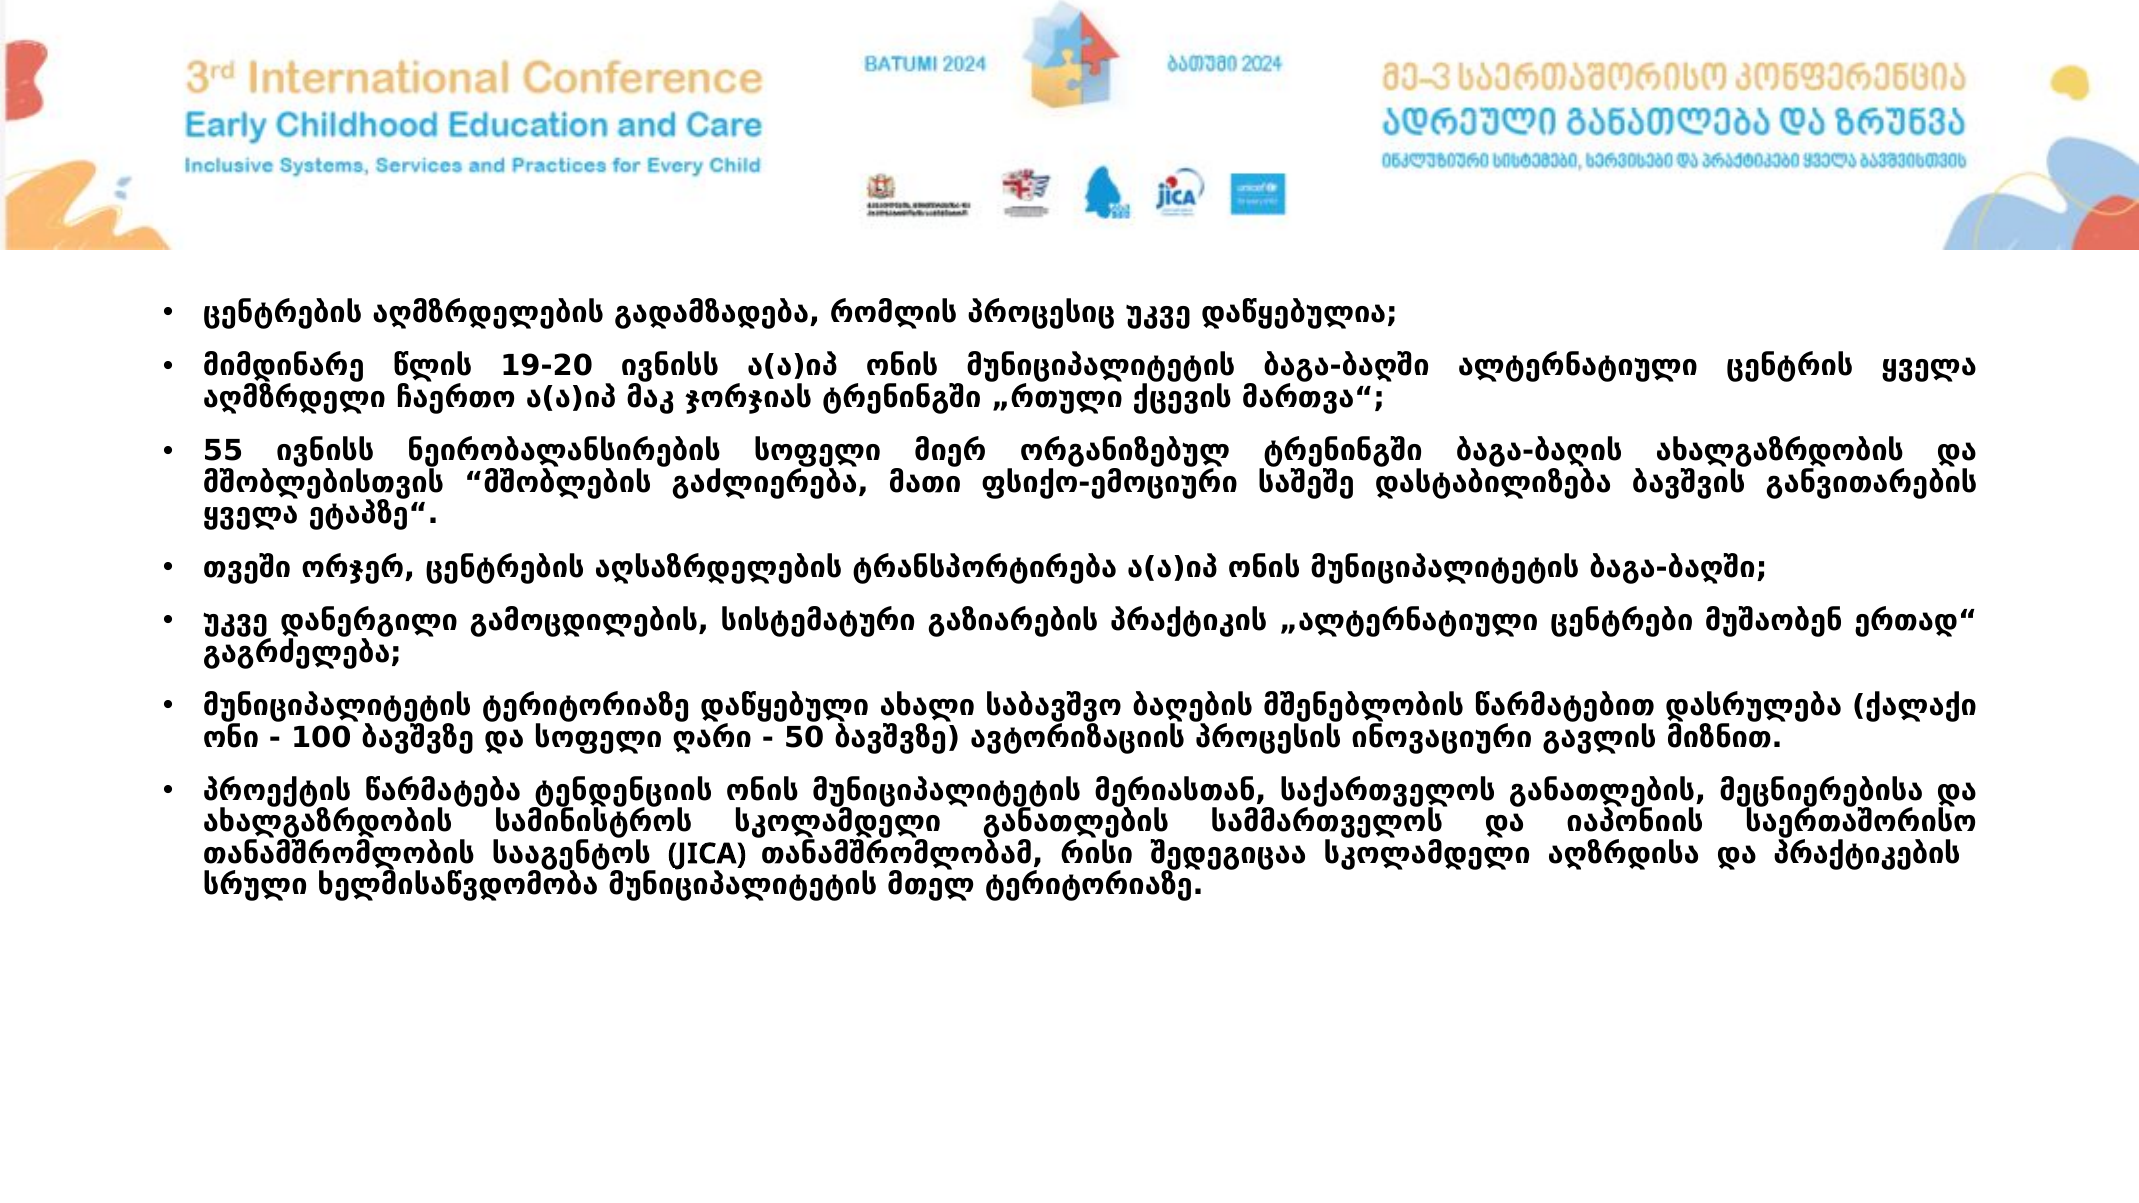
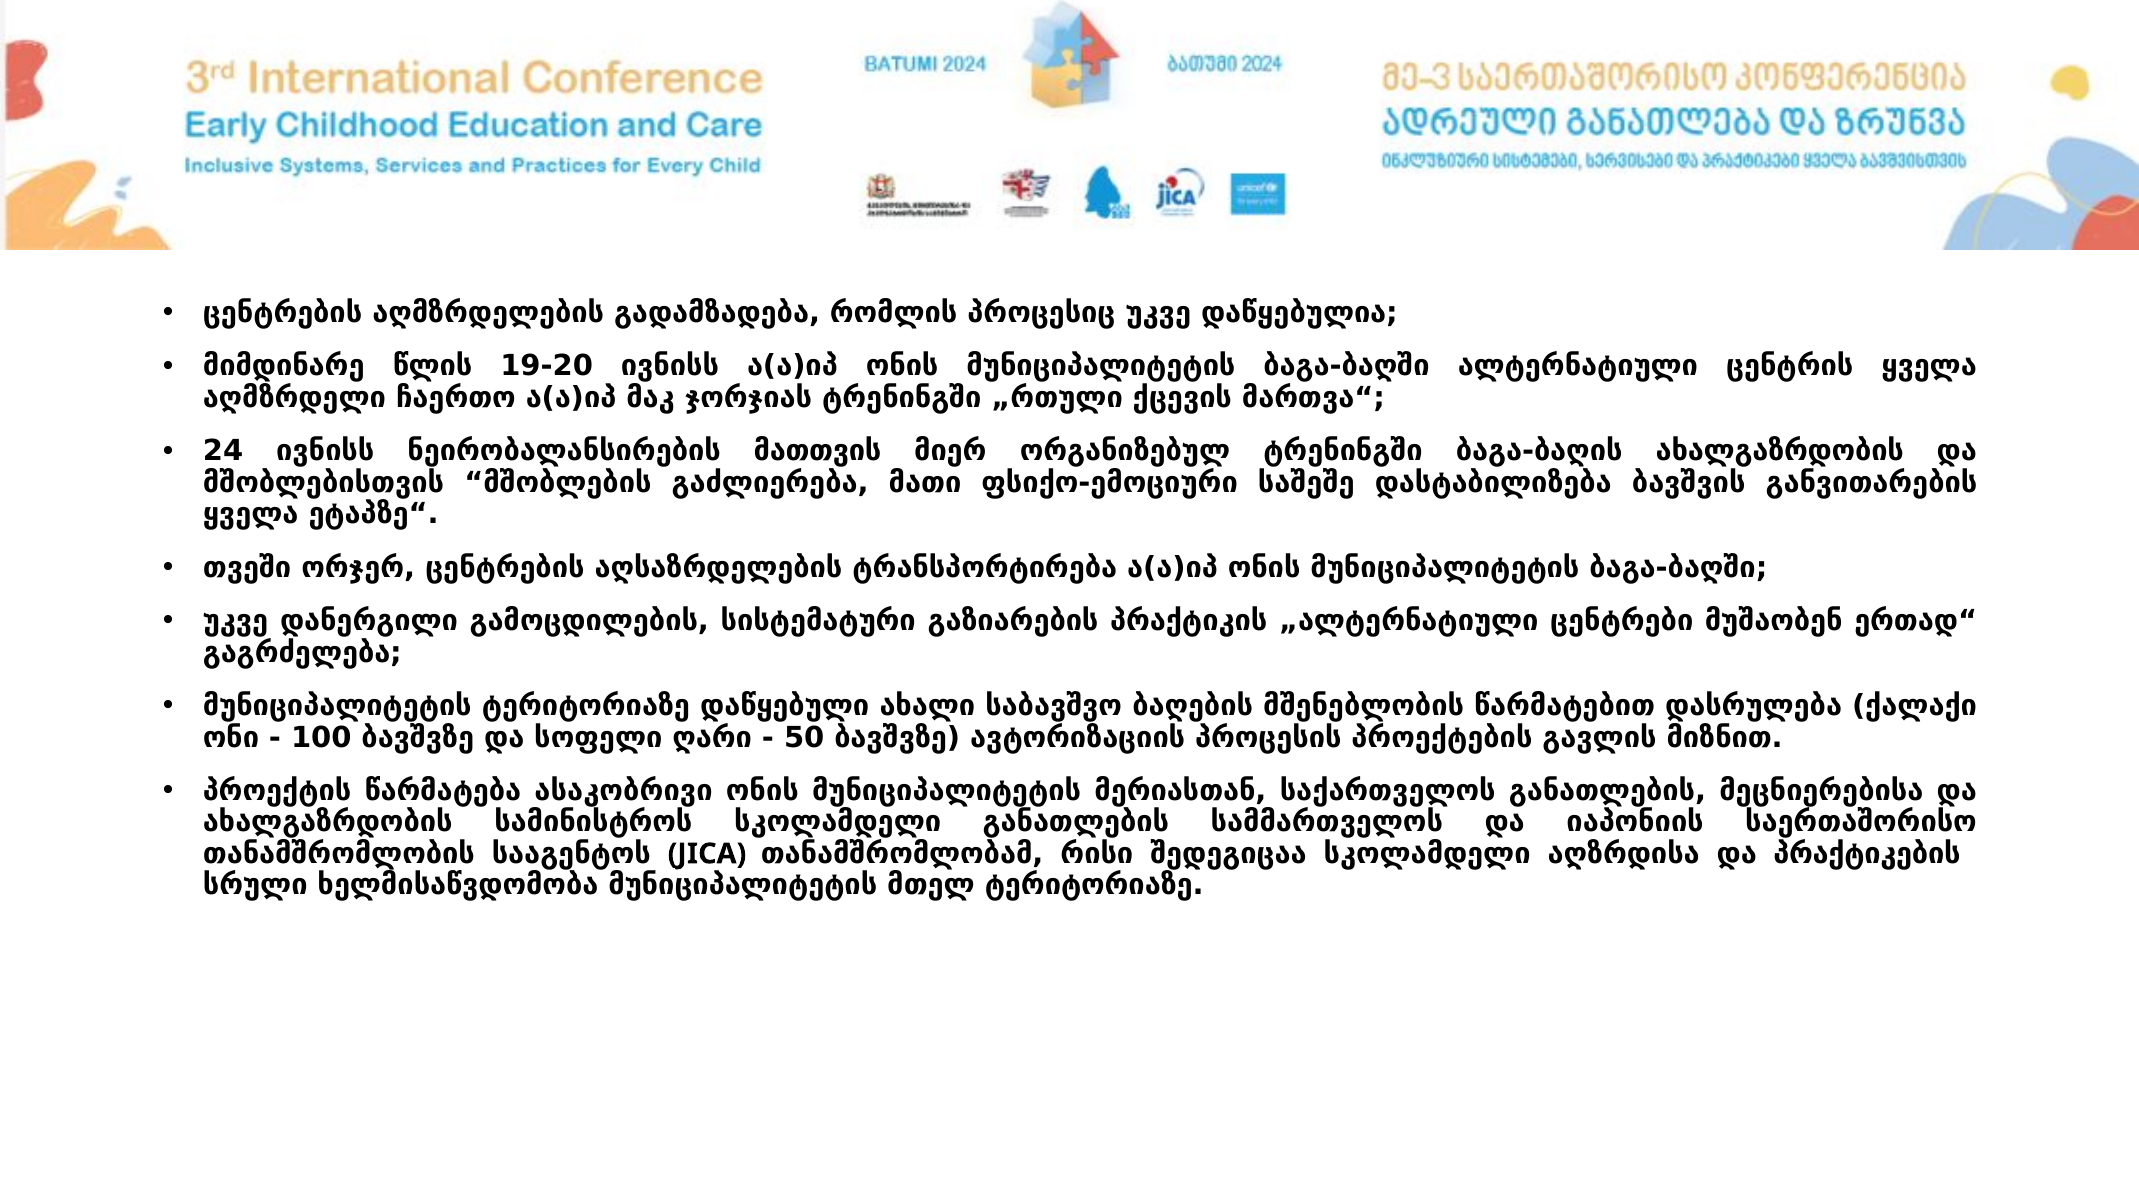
55: 55 -> 24 (223, 451)
ნეირობალანსირების სოფელი: სოფელი -> მათთვის (818, 451)
ინოვაციური: ინოვაციური -> პროექტების (1442, 738)
ტენდენციის: ტენდენციის -> ასაკობრივი (624, 791)
